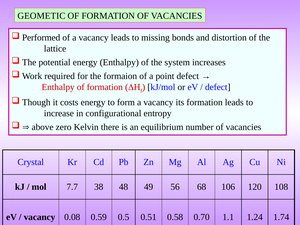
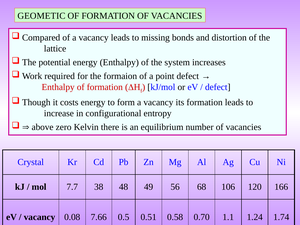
Performed: Performed -> Compared (41, 38)
108: 108 -> 166 (281, 187)
0.59: 0.59 -> 7.66 (99, 217)
